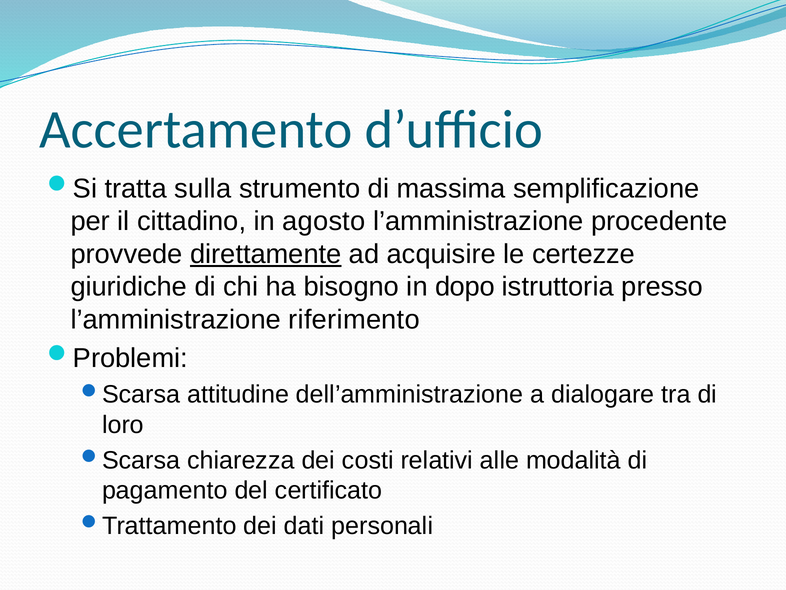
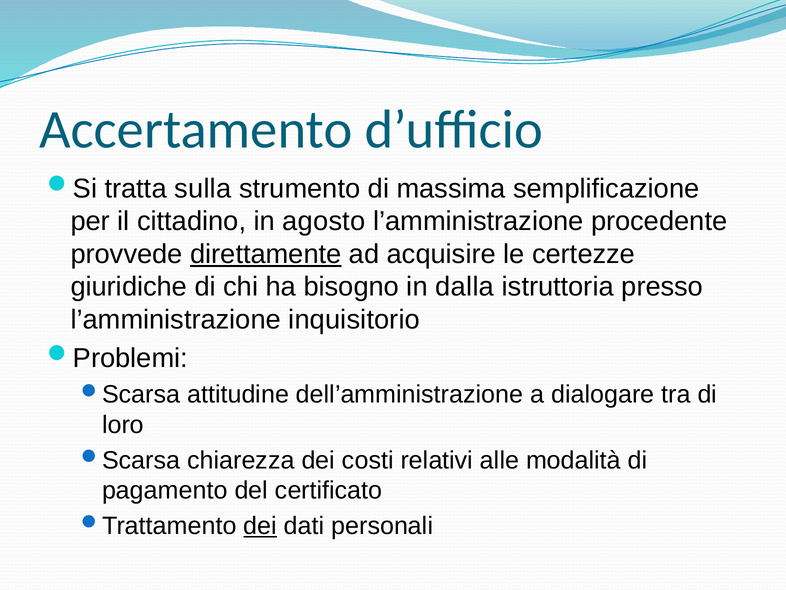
dopo: dopo -> dalla (465, 287)
riferimento: riferimento -> inquisitorio (354, 319)
dei underline: none -> present (260, 525)
